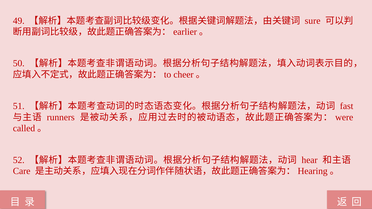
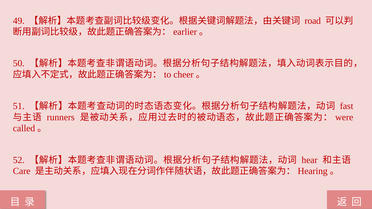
sure: sure -> road (313, 21)
